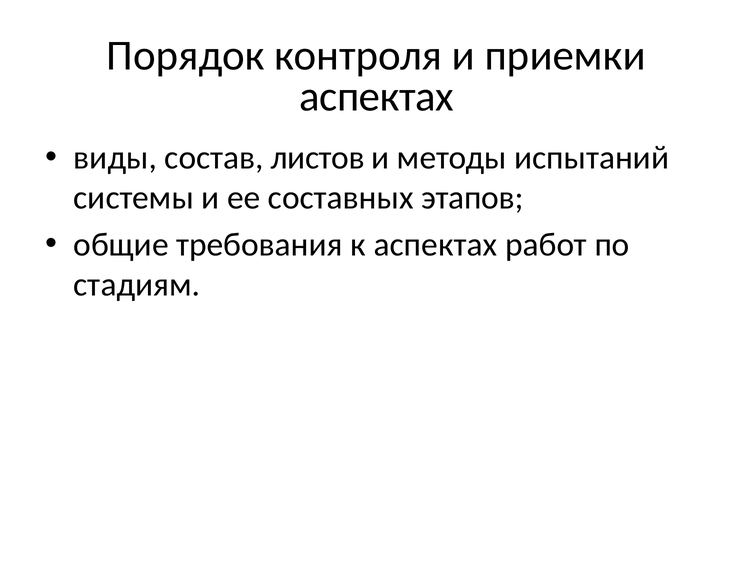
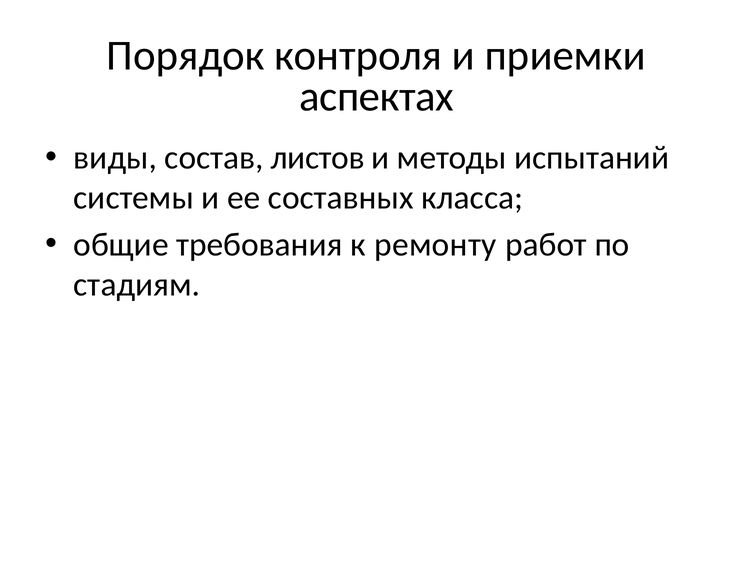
этапов: этапов -> класса (472, 198)
к аспектах: аспектах -> ремонту (435, 245)
